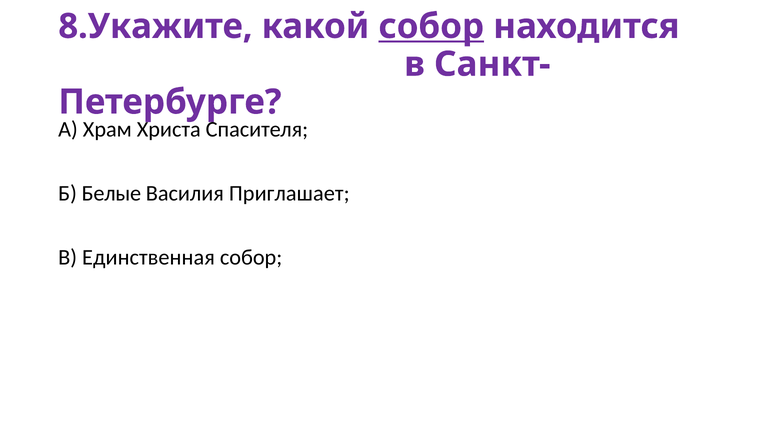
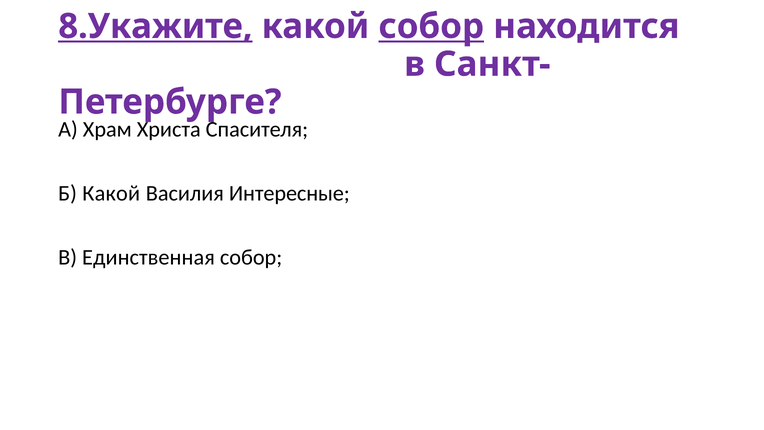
8.Укажите underline: none -> present (155, 26)
Б Белые: Белые -> Какой (111, 193)
Приглашает: Приглашает -> Интересные (289, 193)
